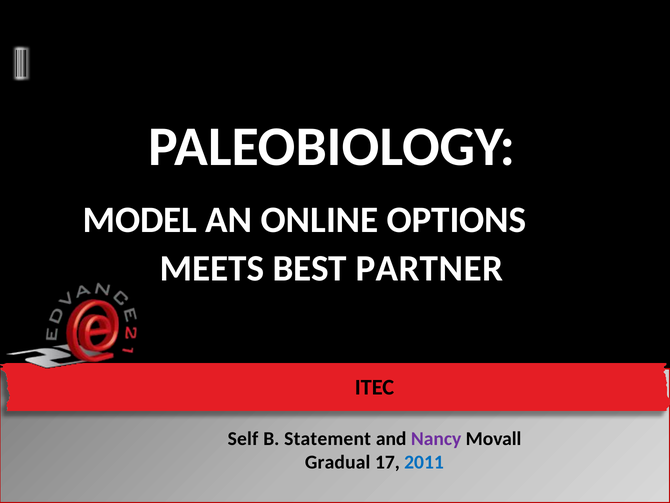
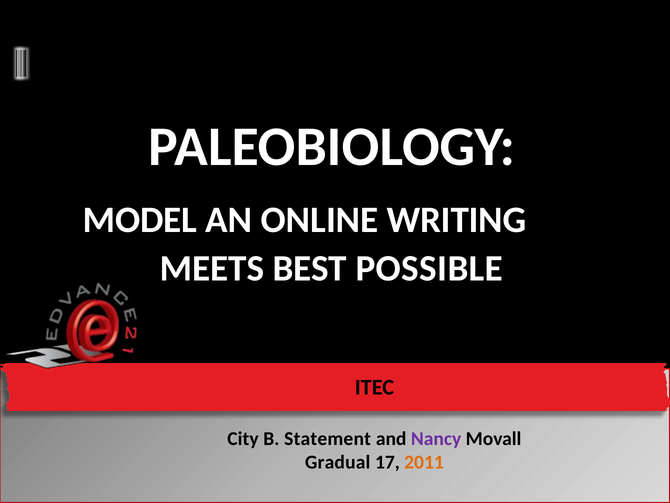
OPTIONS: OPTIONS -> WRITING (457, 220)
PARTNER: PARTNER -> POSSIBLE (429, 268)
Self: Self -> City (243, 439)
2011 colour: blue -> orange (424, 462)
